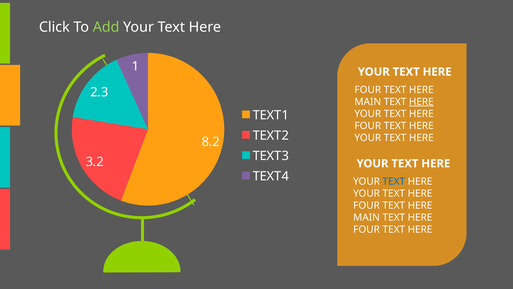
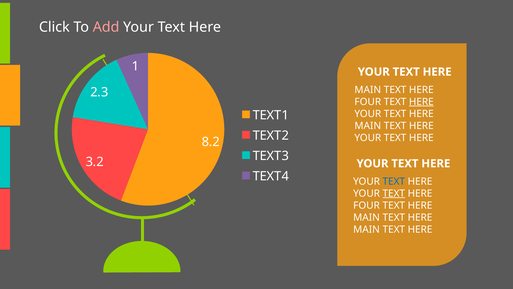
Add colour: light green -> pink (106, 27)
FOUR: FOUR -> MAIN (368, 90)
MAIN: MAIN -> FOUR (368, 102)
FOUR: FOUR -> MAIN (368, 126)
TEXT underline: none -> present (394, 193)
FOUR: FOUR -> MAIN (367, 229)
